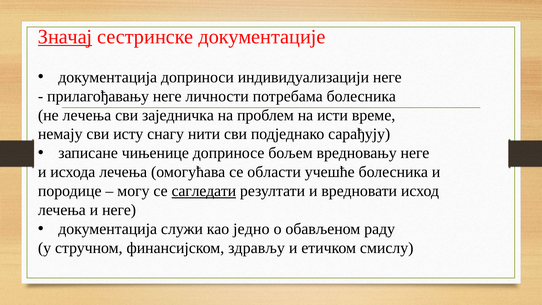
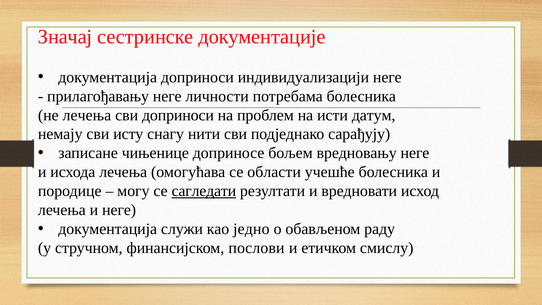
Значај underline: present -> none (65, 37)
сви заједничка: заједничка -> доприноси (178, 115)
време: време -> датум (374, 115)
здрављу: здрављу -> послови (257, 248)
